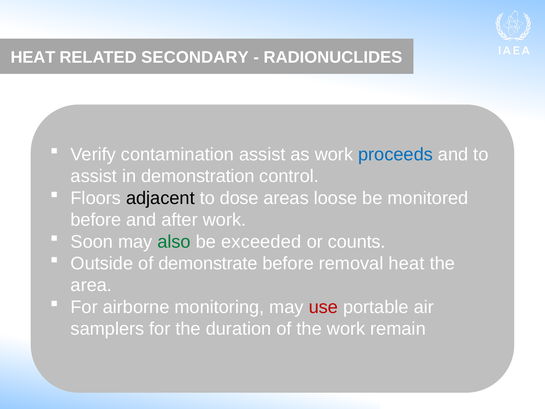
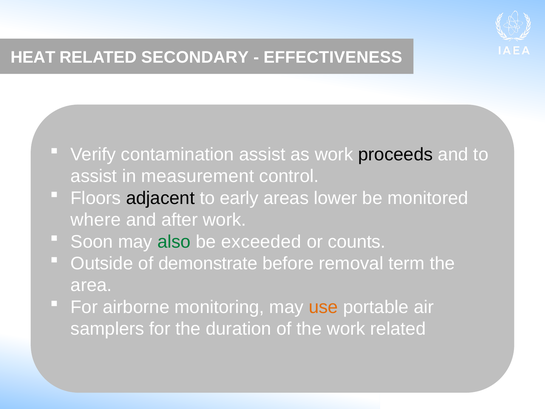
RADIONUCLIDES: RADIONUCLIDES -> EFFECTIVENESS (333, 57)
proceeds colour: blue -> black (396, 154)
demonstration: demonstration -> measurement (198, 176)
dose: dose -> early (239, 198)
loose: loose -> lower (336, 198)
before: before -> where (96, 220)
removal heat: heat -> term (407, 263)
use colour: red -> orange (323, 307)
work remain: remain -> related (398, 329)
